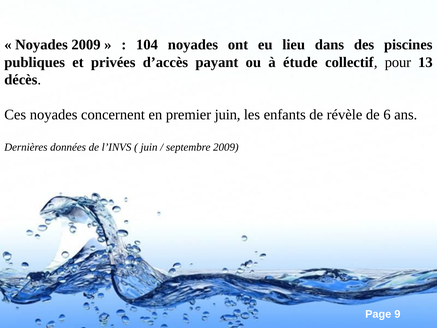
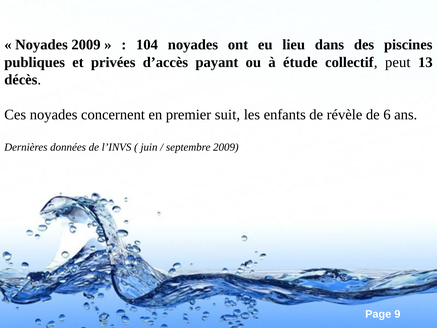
pour: pour -> peut (398, 62)
premier juin: juin -> suit (227, 115)
